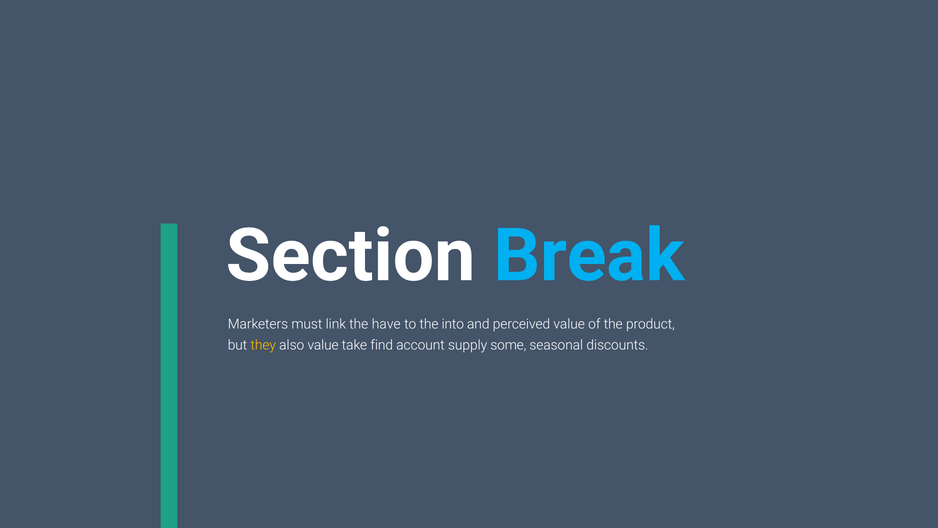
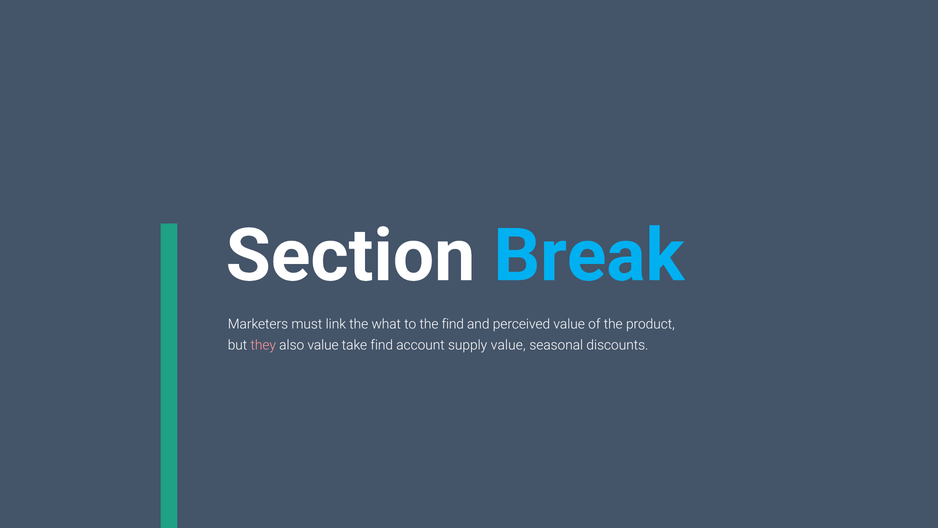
have: have -> what (386, 324)
the into: into -> find (453, 324)
they colour: yellow -> pink (263, 345)
supply some: some -> value (508, 345)
